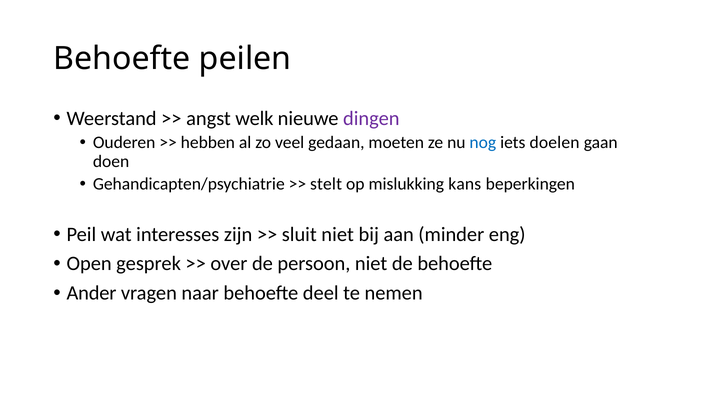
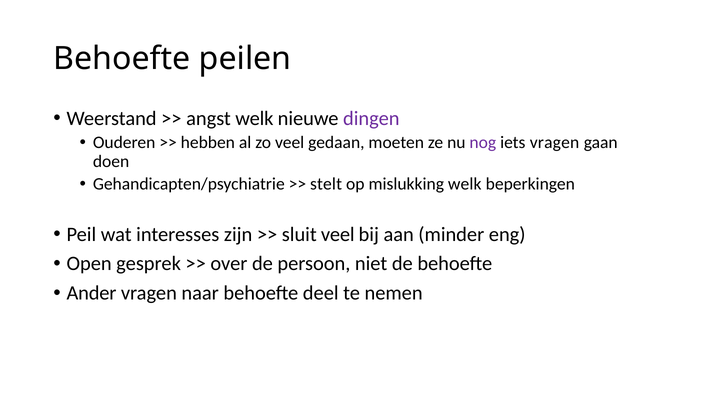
nog colour: blue -> purple (483, 143)
iets doelen: doelen -> vragen (555, 143)
mislukking kans: kans -> welk (465, 184)
sluit niet: niet -> veel (338, 235)
